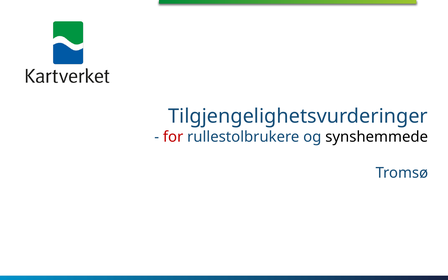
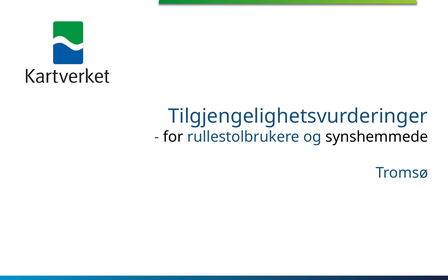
for colour: red -> black (173, 137)
